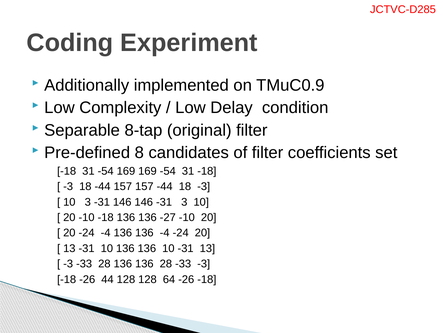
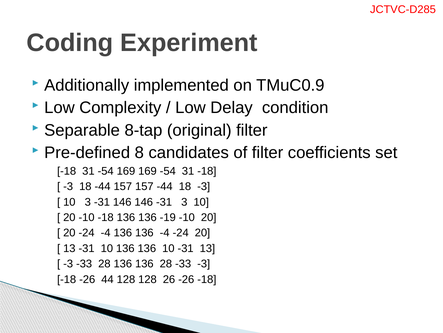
-27: -27 -> -19 (168, 217)
64: 64 -> 26 (169, 279)
